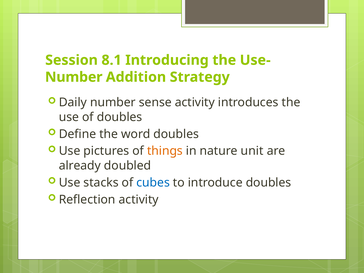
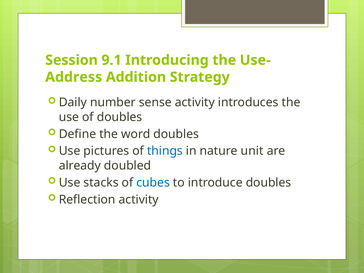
8.1: 8.1 -> 9.1 (112, 60)
Number: Number -> Address (74, 77)
things colour: orange -> blue (165, 151)
